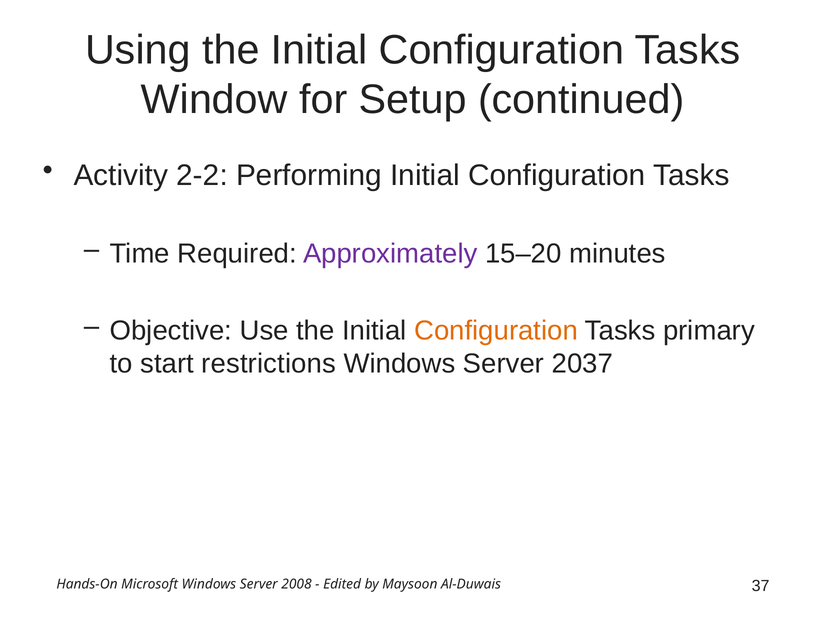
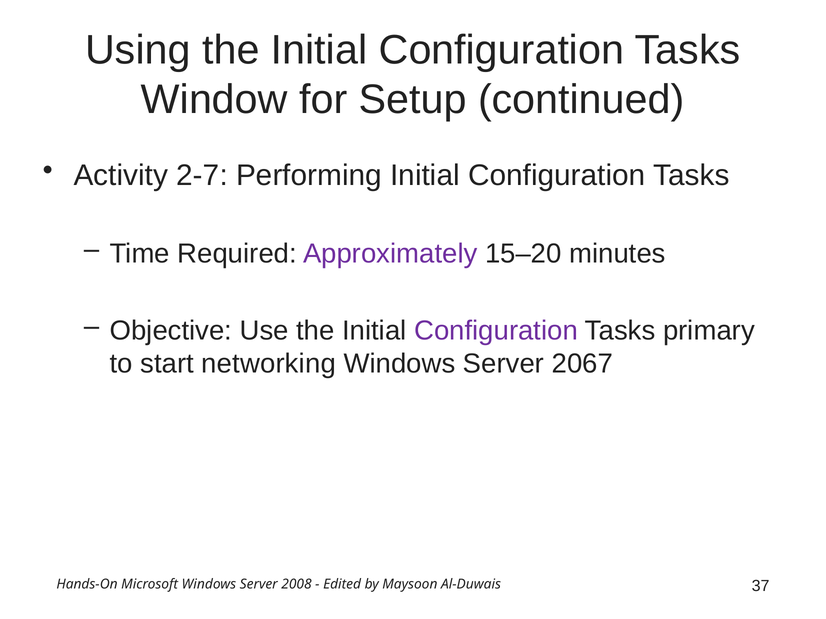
2-2: 2-2 -> 2-7 (202, 176)
Configuration colour: orange -> purple (496, 331)
restrictions: restrictions -> networking (269, 364)
2037: 2037 -> 2067 (582, 364)
